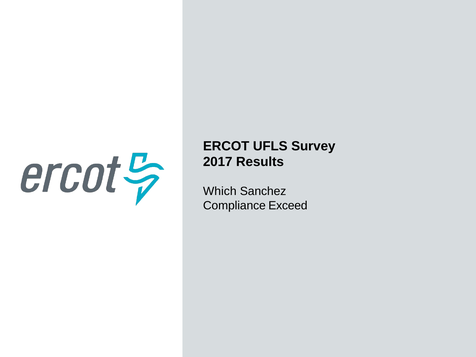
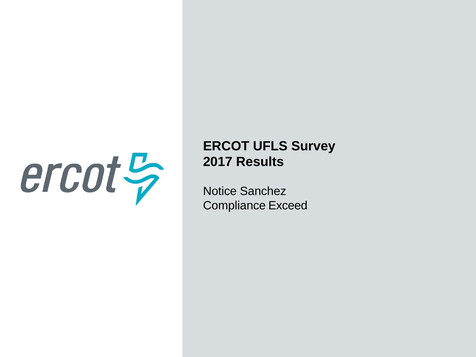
Which: Which -> Notice (220, 191)
